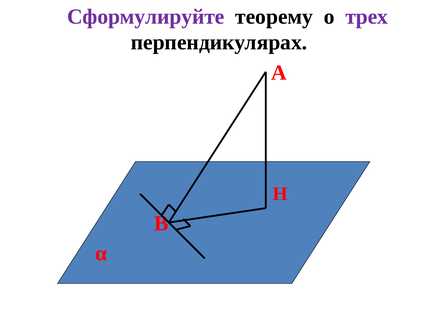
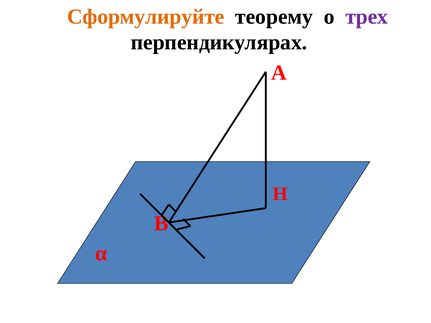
Сформулируйте colour: purple -> orange (146, 17)
